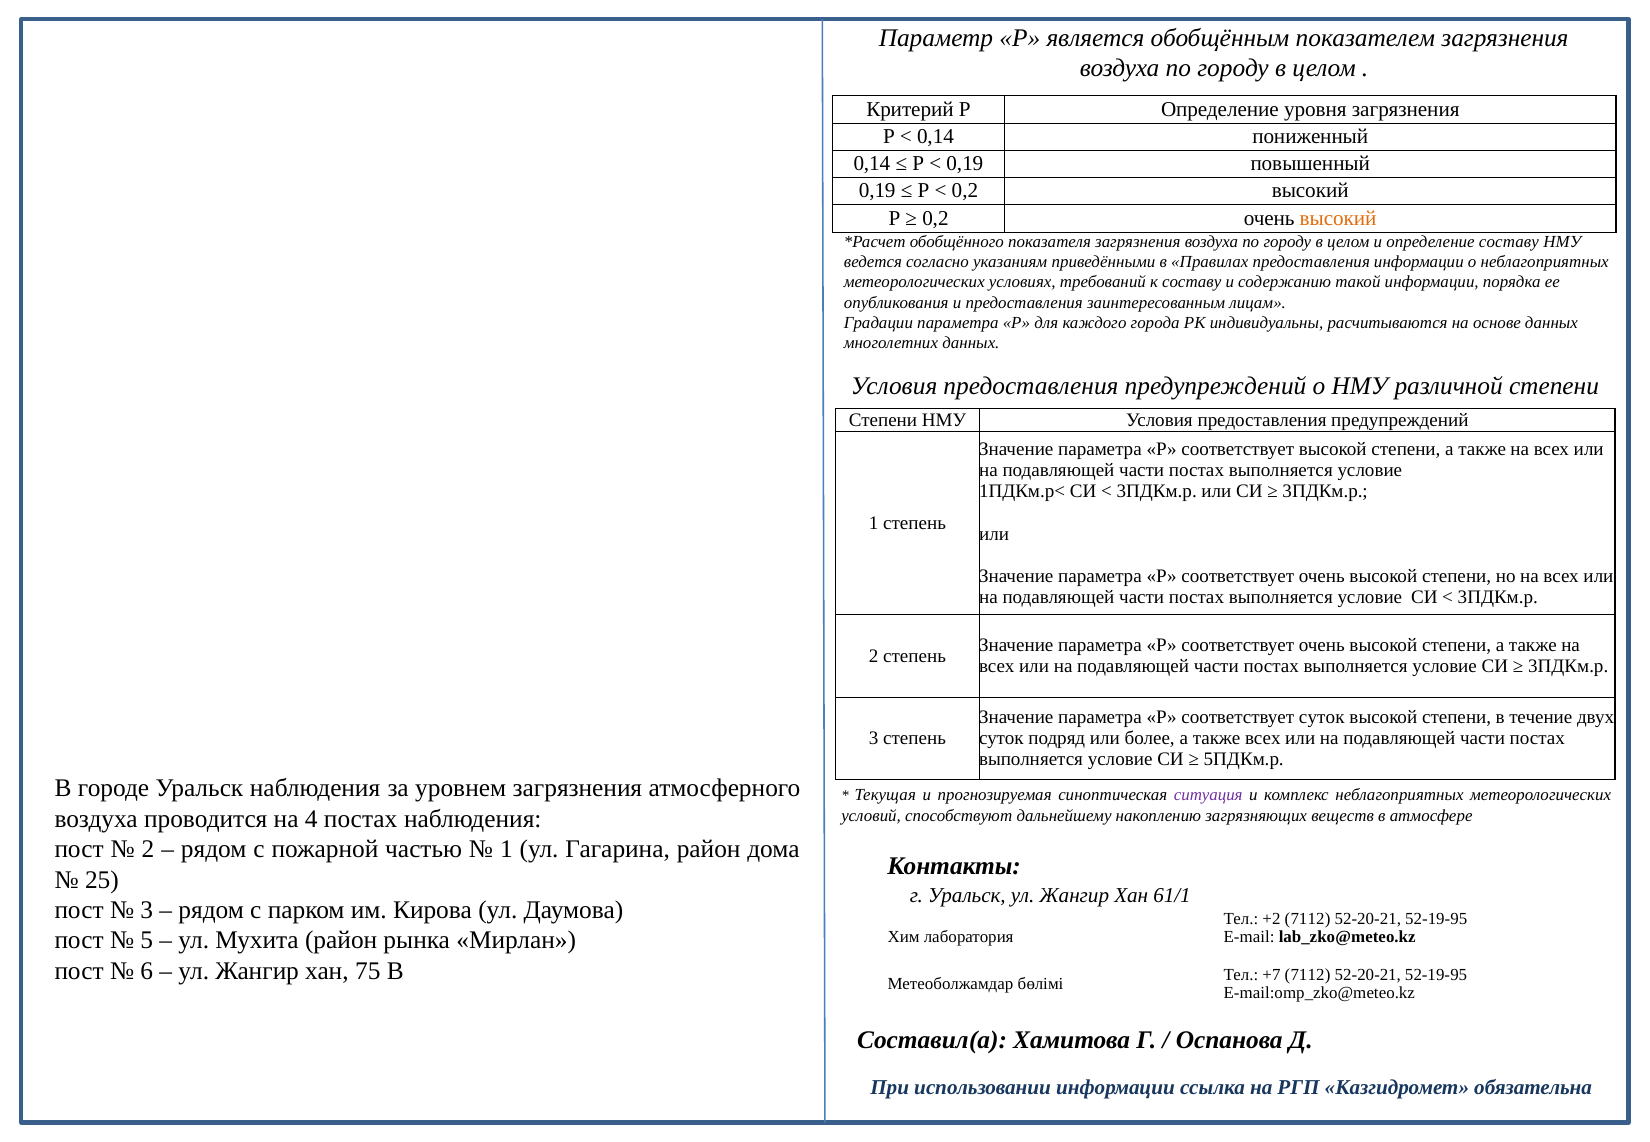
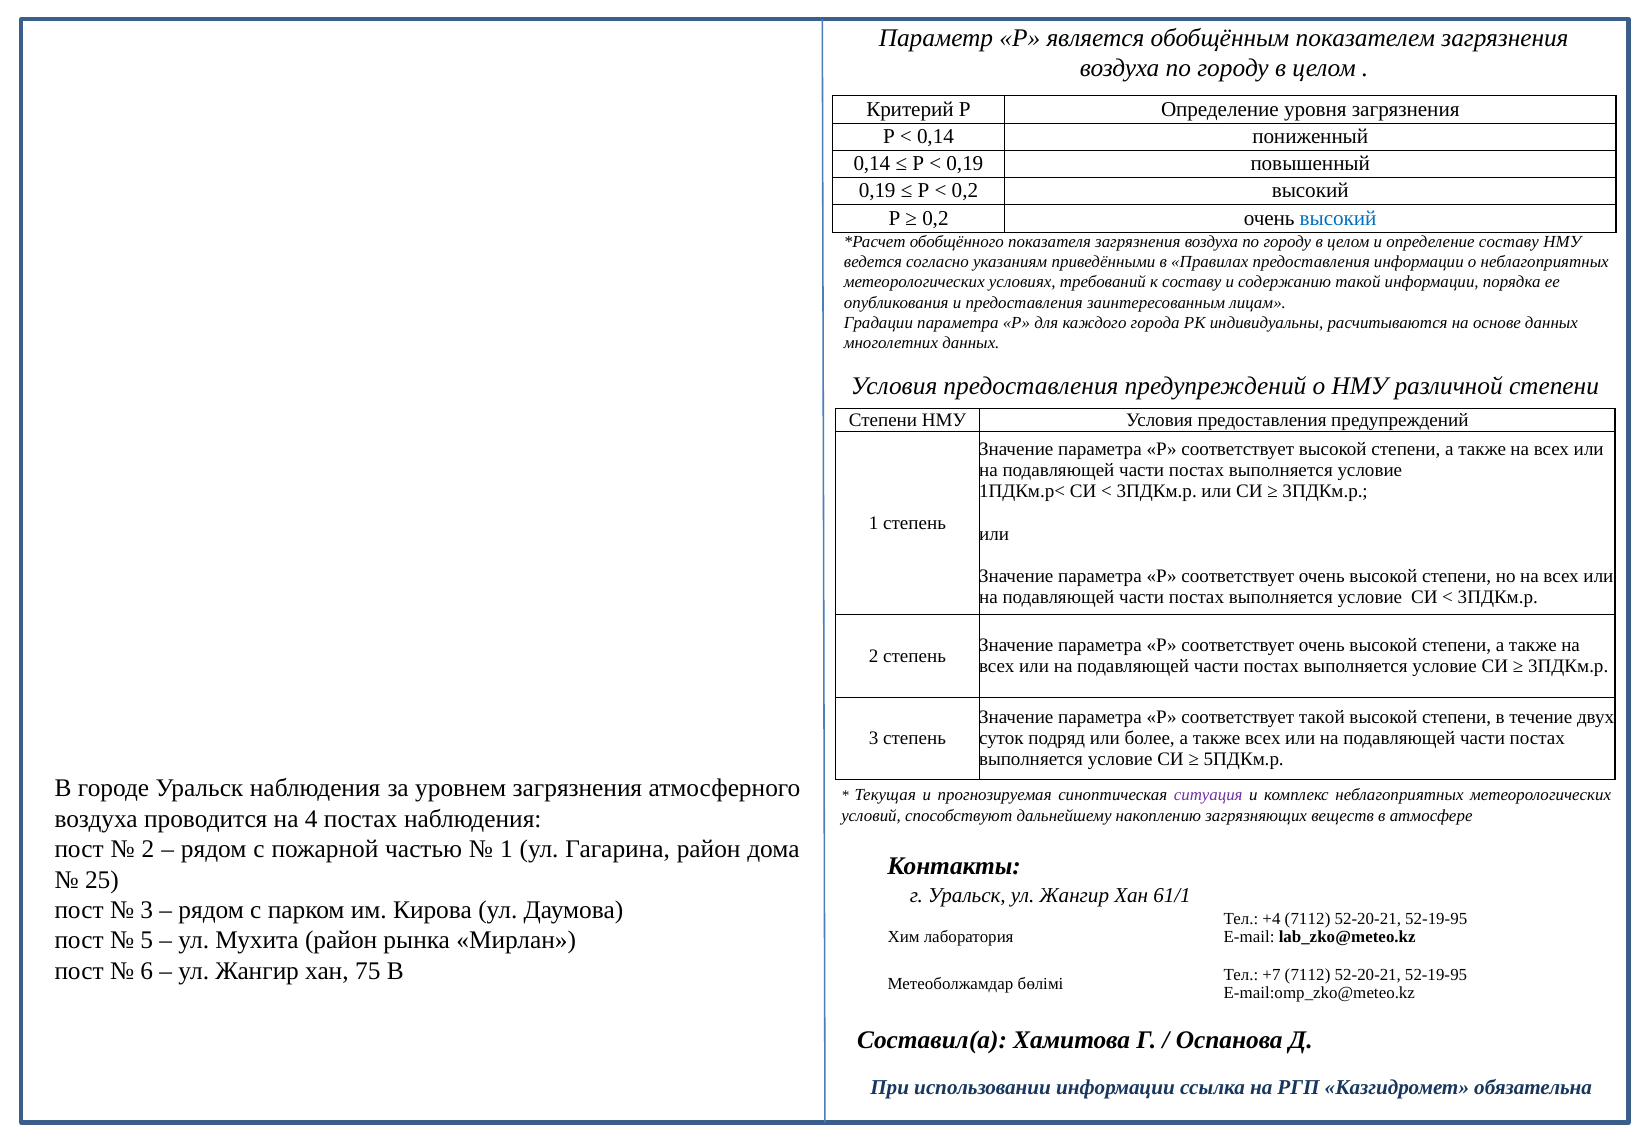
высокий colour: orange -> blue (1338, 218)
соответствует суток: суток -> такой (1322, 718)
+2: +2 -> +4 (1271, 919)
